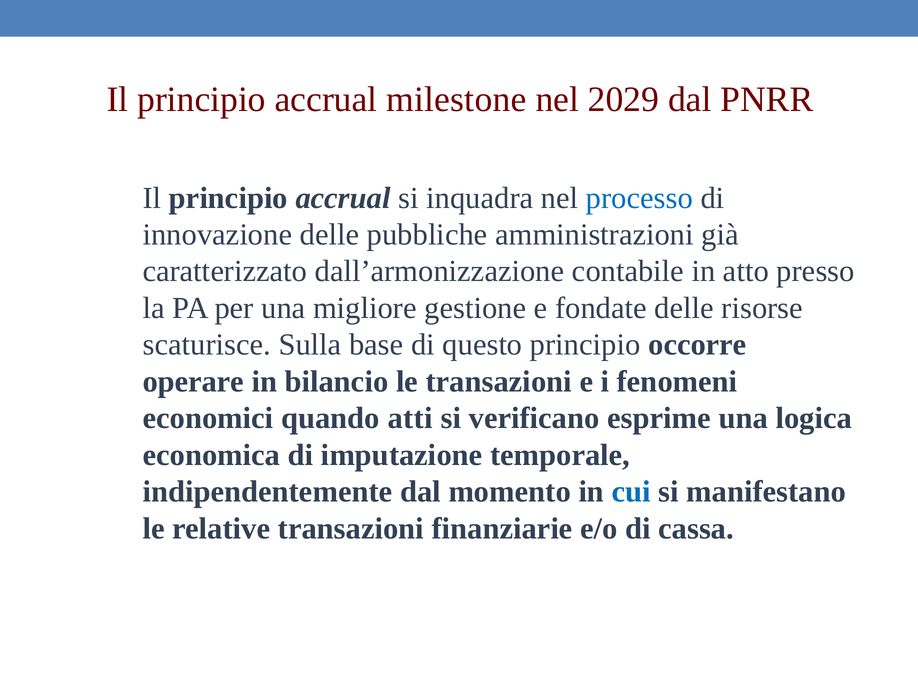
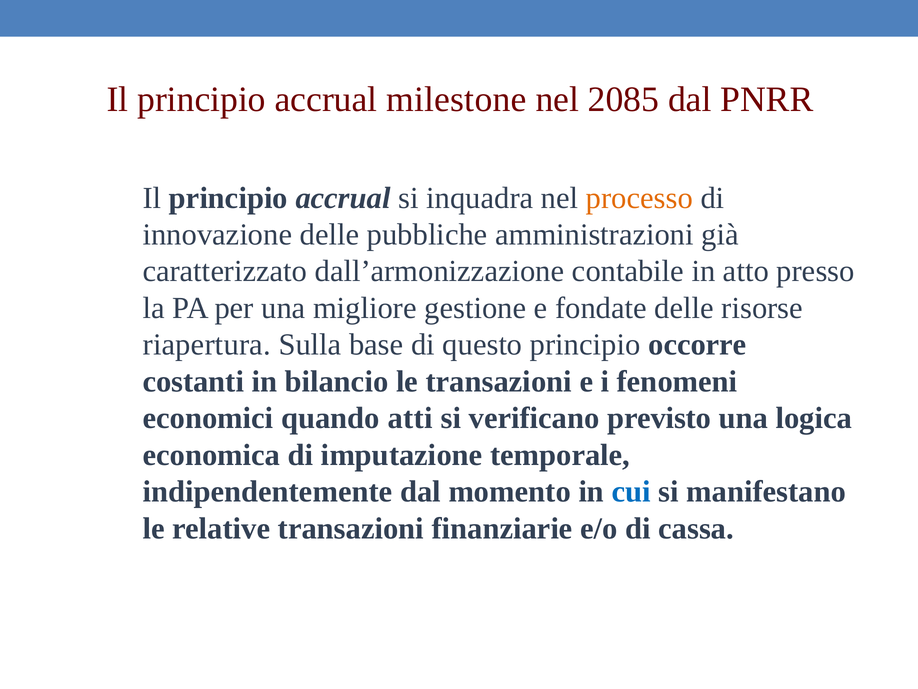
2029: 2029 -> 2085 (623, 99)
processo colour: blue -> orange (639, 198)
scaturisce: scaturisce -> riapertura (207, 345)
operare: operare -> costanti (193, 381)
esprime: esprime -> previsto (659, 418)
